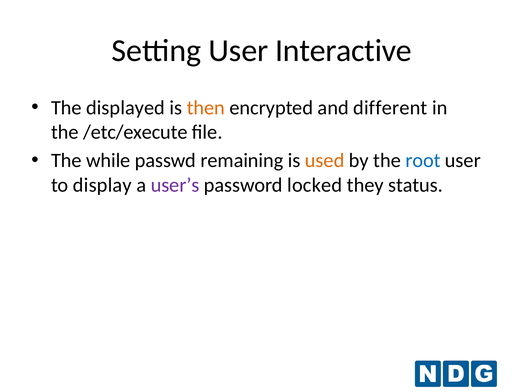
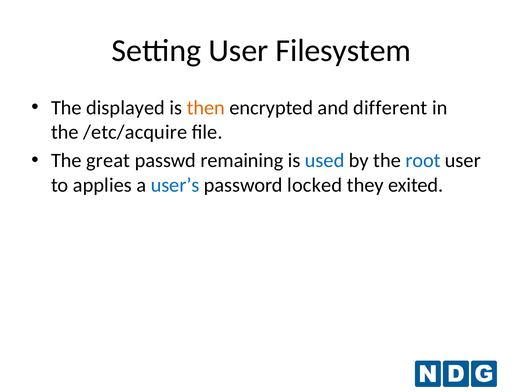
Interactive: Interactive -> Filesystem (343, 51)
/etc/execute: /etc/execute -> /etc/acquire (135, 132)
while: while -> great (108, 161)
used colour: orange -> blue (325, 161)
display: display -> applies (102, 185)
user’s colour: purple -> blue (175, 185)
status: status -> exited (416, 185)
